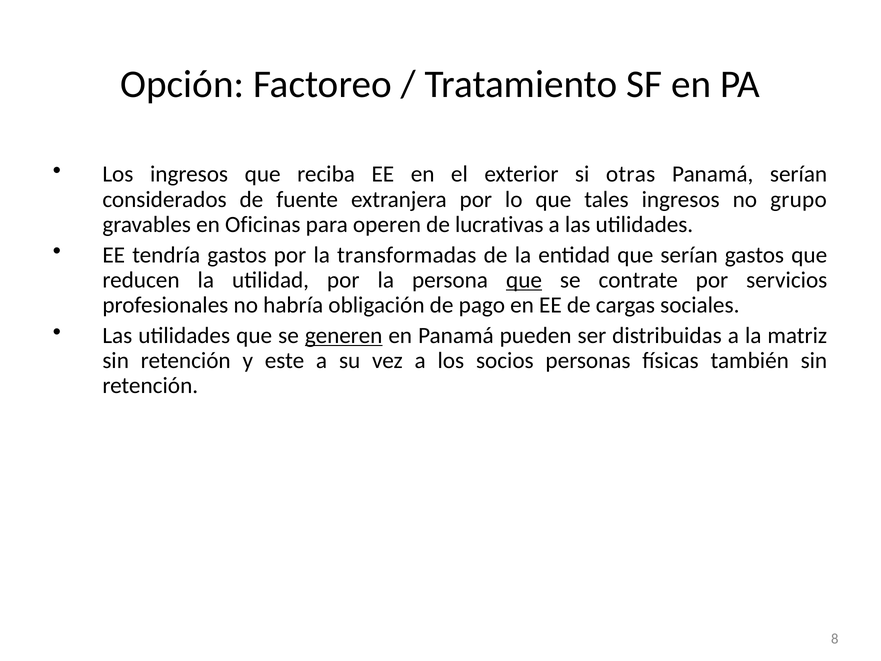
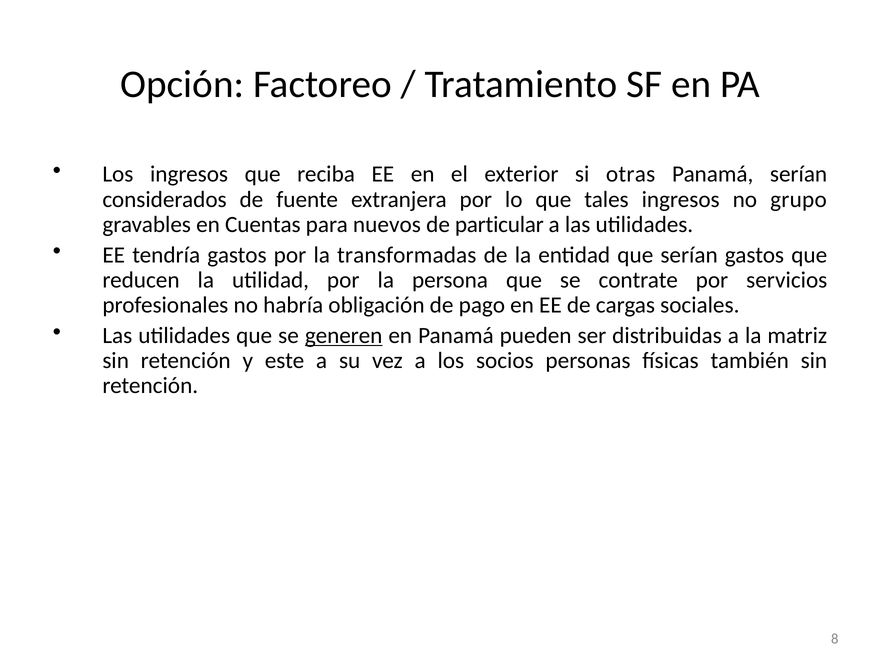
Oficinas: Oficinas -> Cuentas (263, 224)
operen: operen -> nuevos (387, 224)
lucrativas: lucrativas -> particular (499, 224)
que underline: present -> none (524, 280)
